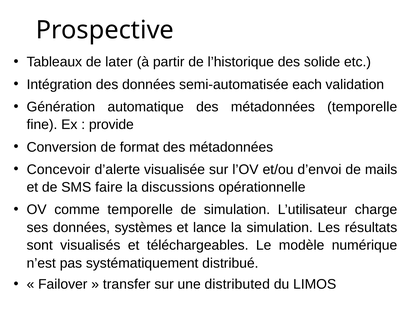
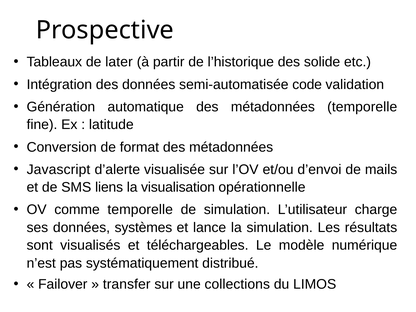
each: each -> code (307, 84)
provide: provide -> latitude (111, 125)
Concevoir: Concevoir -> Javascript (59, 170)
faire: faire -> liens (109, 187)
discussions: discussions -> visualisation (178, 187)
distributed: distributed -> collections (237, 284)
